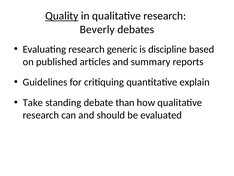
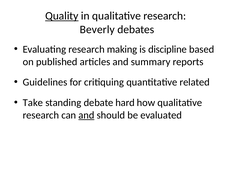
generic: generic -> making (122, 49)
explain: explain -> related (195, 82)
than: than -> hard (125, 102)
and underline: none -> present (86, 115)
